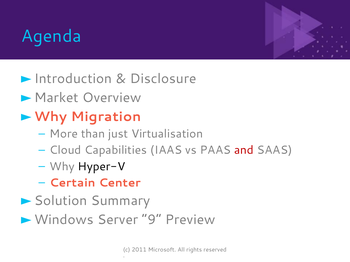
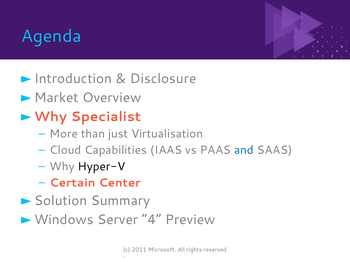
Migration: Migration -> Specialist (106, 117)
and colour: red -> blue (244, 150)
9: 9 -> 4 (152, 220)
